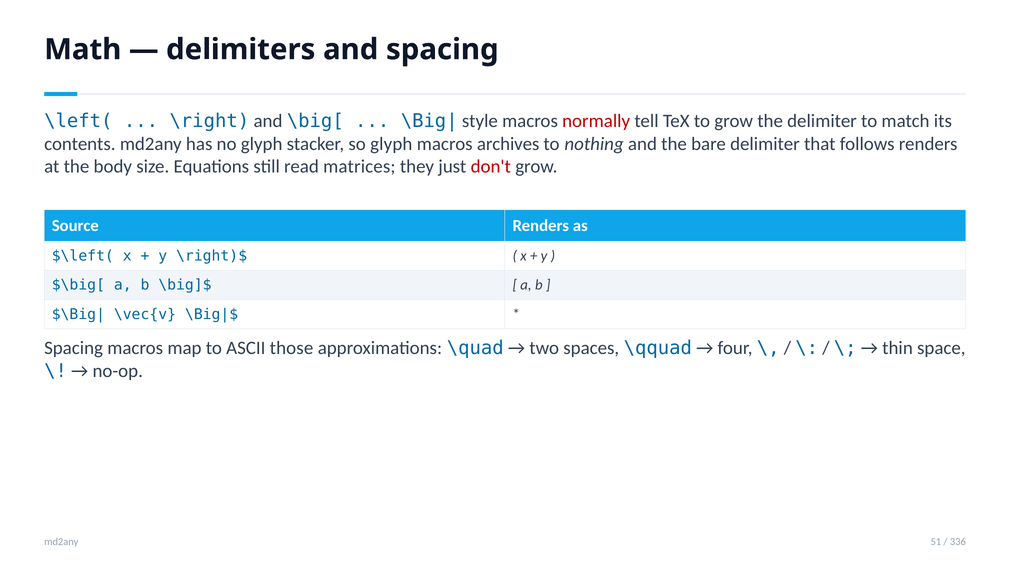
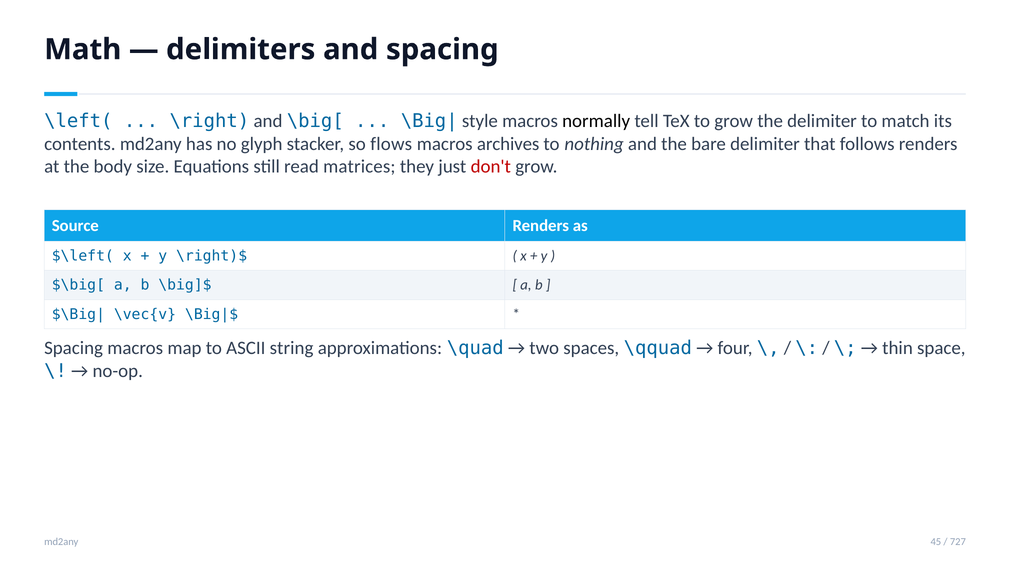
normally colour: red -> black (596, 121)
so glyph: glyph -> flows (391, 144)
those: those -> string (292, 348)
51: 51 -> 45 (936, 542)
336: 336 -> 727 (958, 542)
